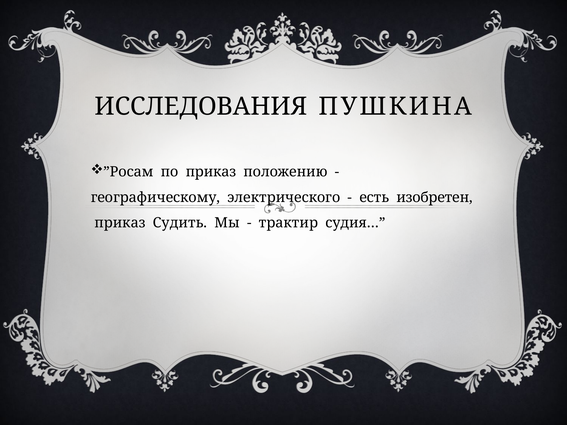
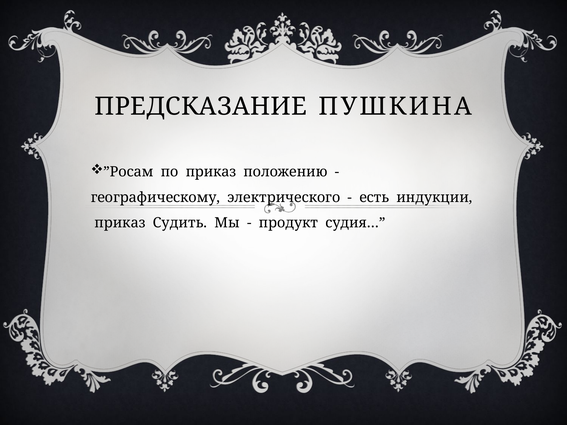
ИССЛЕДОВАНИЯ: ИССЛЕДОВАНИЯ -> ПРЕДСКАЗАНИЕ (201, 107)
изобретен: изобретен -> индукции (434, 198)
трактир: трактир -> продукт (288, 223)
